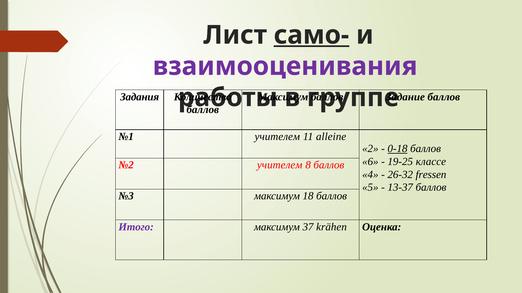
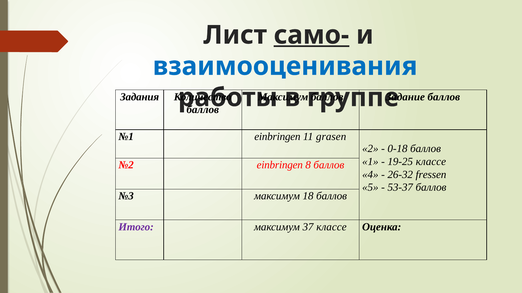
взаимооценивания colour: purple -> blue (285, 66)
№1 учителем: учителем -> einbringen (277, 137)
alleine: alleine -> grasen (331, 137)
0-18 underline: present -> none (398, 149)
6: 6 -> 1 (370, 162)
№2 учителем: учителем -> einbringen (280, 165)
13-37: 13-37 -> 53-37 (400, 188)
37 krähen: krähen -> классе (331, 227)
